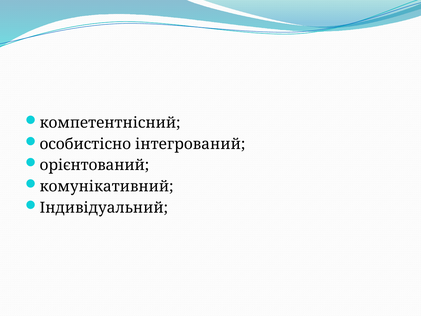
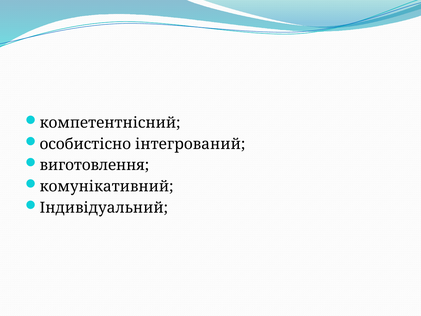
орієнтований: орієнтований -> виготовлення (94, 165)
